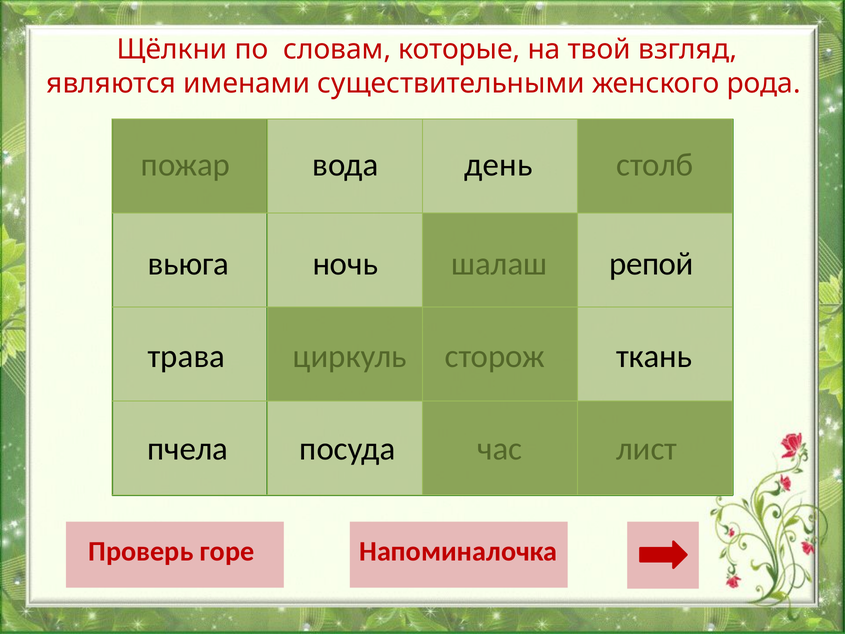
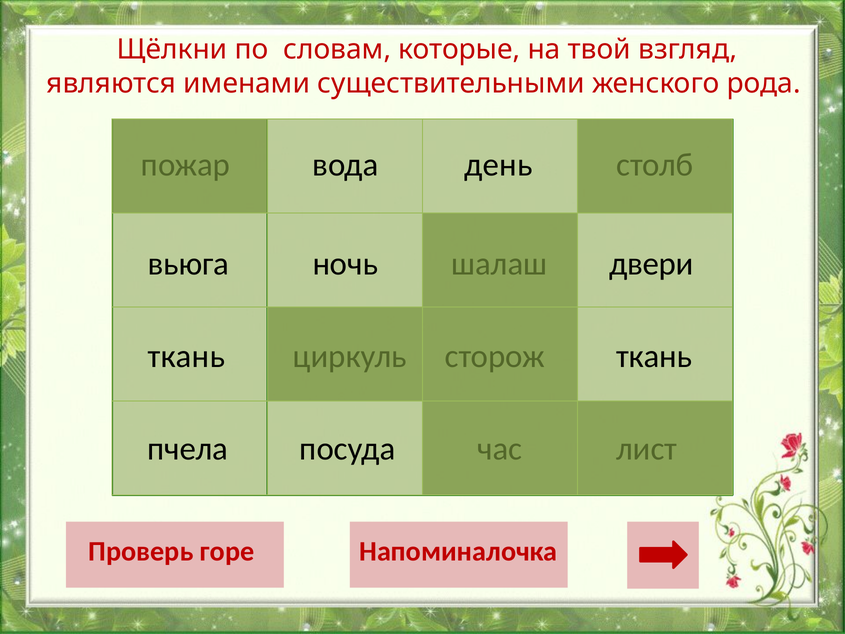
репой: репой -> двери (651, 264)
трава: трава -> ткань (186, 356)
